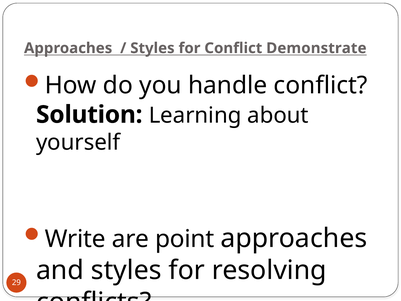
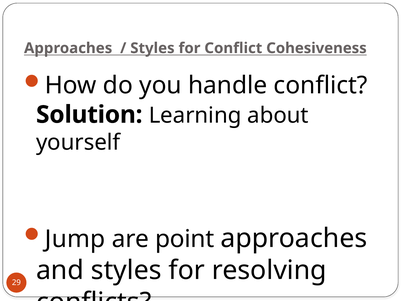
Demonstrate: Demonstrate -> Cohesiveness (316, 48)
Write: Write -> Jump (75, 239)
